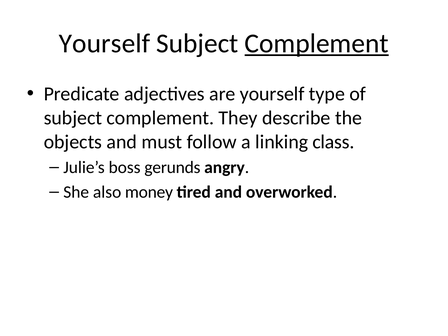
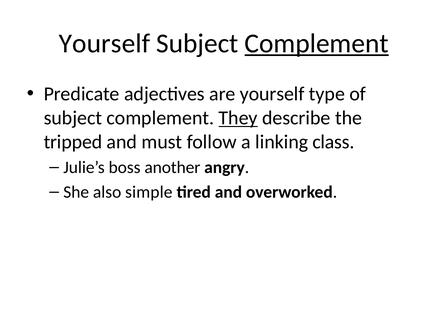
They underline: none -> present (238, 118)
objects: objects -> tripped (73, 142)
gerunds: gerunds -> another (172, 168)
money: money -> simple (149, 192)
